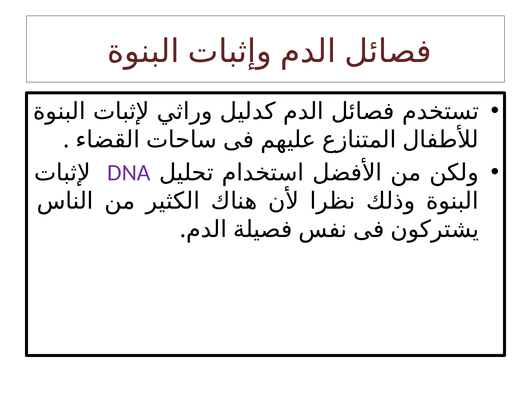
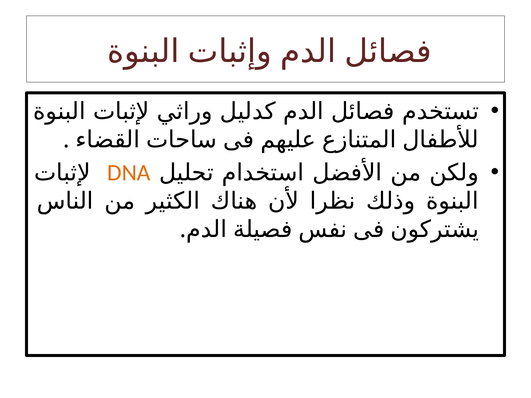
DNA colour: purple -> orange (129, 173)
